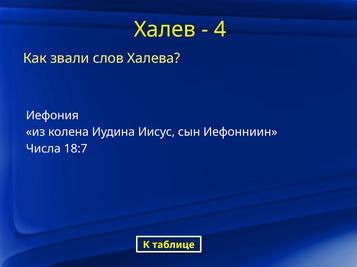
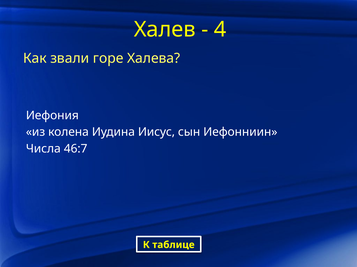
слов: слов -> горе (108, 58)
18:7: 18:7 -> 46:7 (76, 149)
